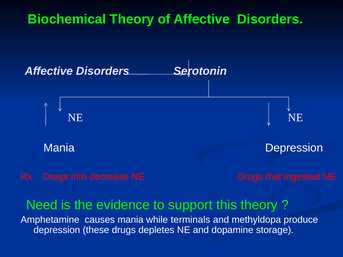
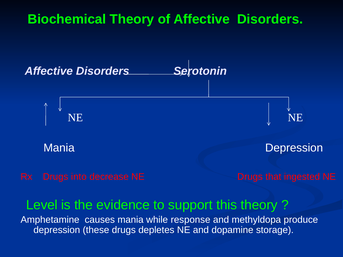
Need: Need -> Level (42, 205)
terminals: terminals -> response (191, 220)
